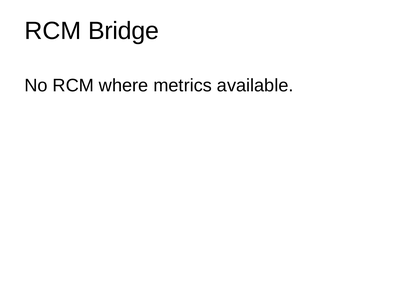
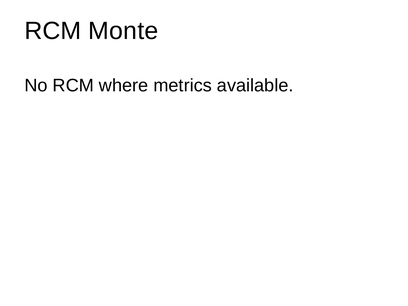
Bridge: Bridge -> Monte (123, 31)
